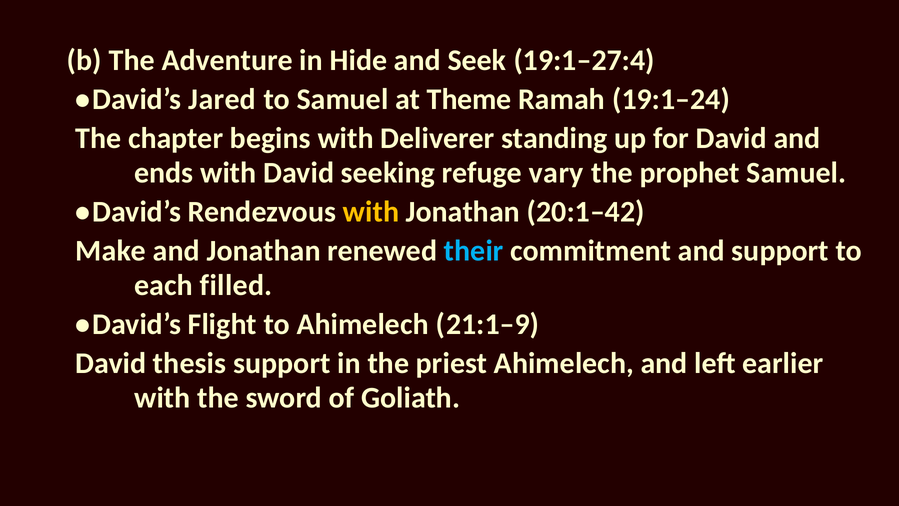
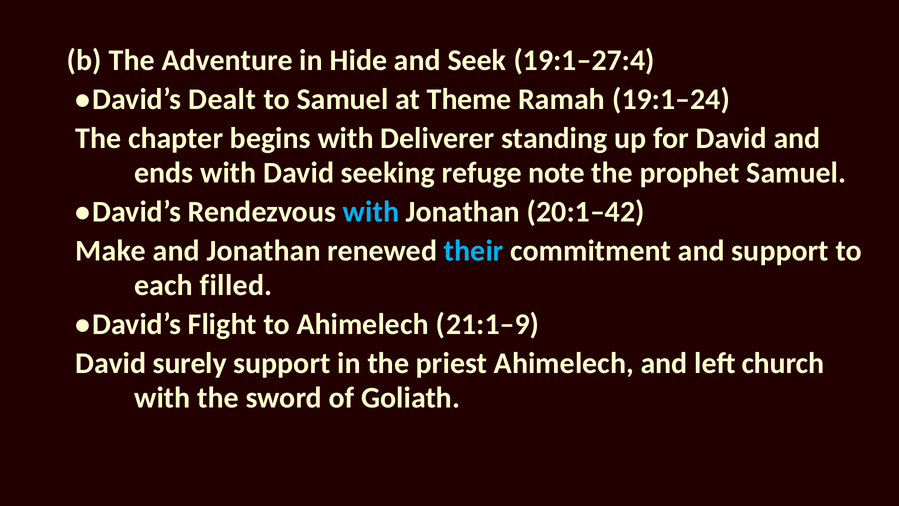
Jared: Jared -> Dealt (222, 99)
vary: vary -> note (557, 173)
with colour: yellow -> light blue (371, 212)
thesis: thesis -> surely (190, 363)
earlier: earlier -> church (783, 363)
